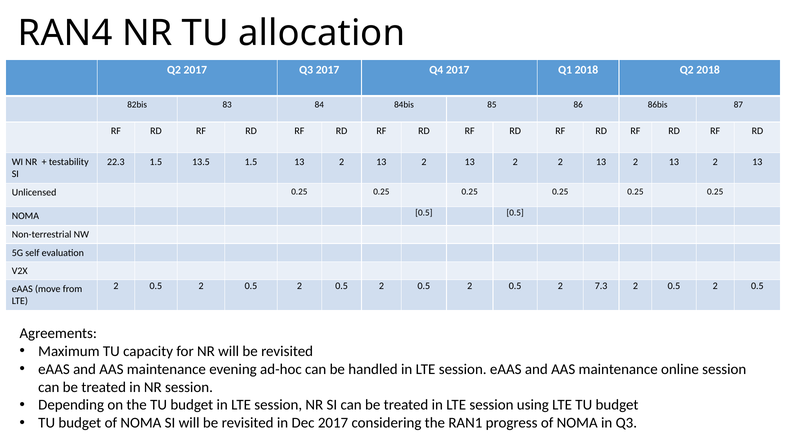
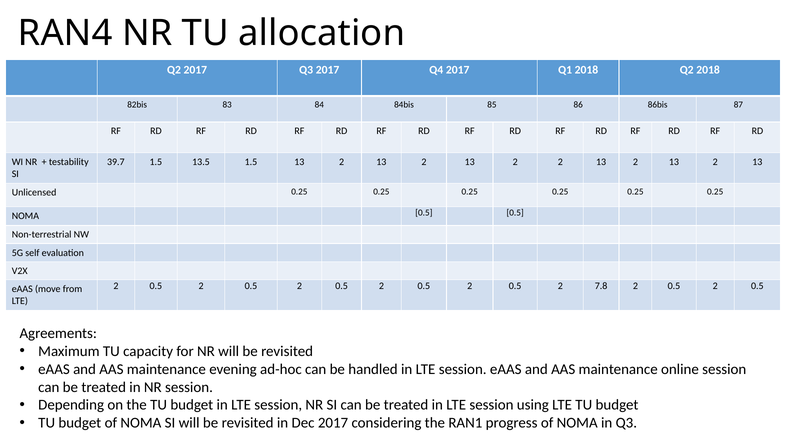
22.3: 22.3 -> 39.7 (116, 162)
7.3: 7.3 -> 7.8 (601, 286)
